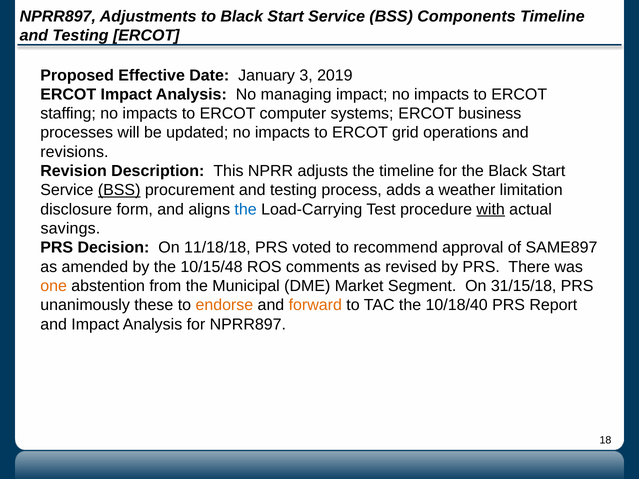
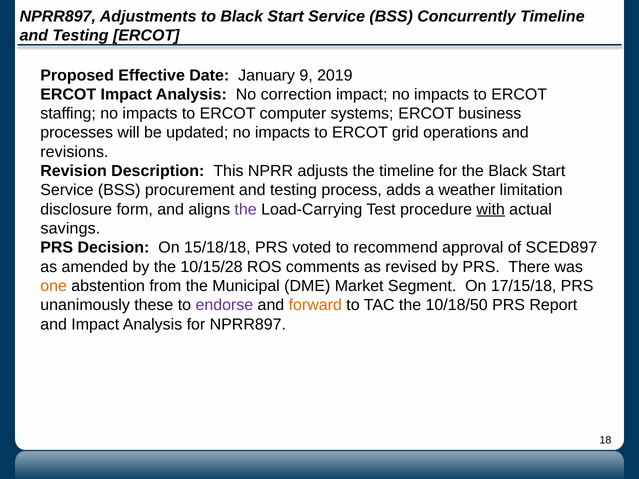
Components: Components -> Concurrently (467, 16)
3: 3 -> 9 (306, 75)
managing: managing -> correction (296, 94)
BSS underline: present -> none (119, 190)
the colour: blue -> purple (246, 209)
11/18/18: 11/18/18 -> 15/18/18 (217, 248)
SAME897: SAME897 -> SCED897 (561, 248)
10/15/48: 10/15/48 -> 10/15/28 (212, 267)
31/15/18: 31/15/18 -> 17/15/18 (524, 286)
endorse colour: orange -> purple (224, 305)
10/18/40: 10/18/40 -> 10/18/50 (457, 305)
